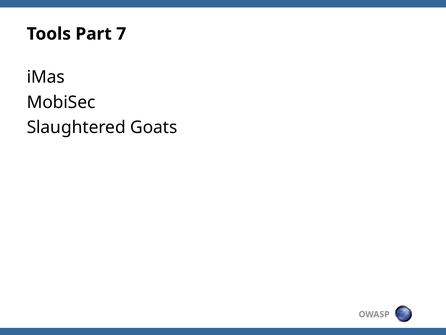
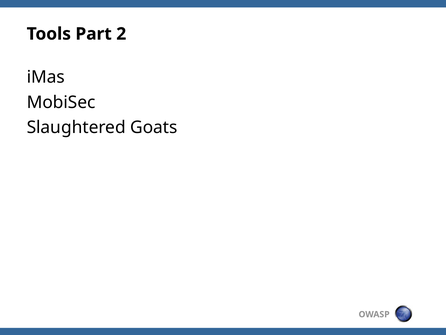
7: 7 -> 2 (121, 34)
